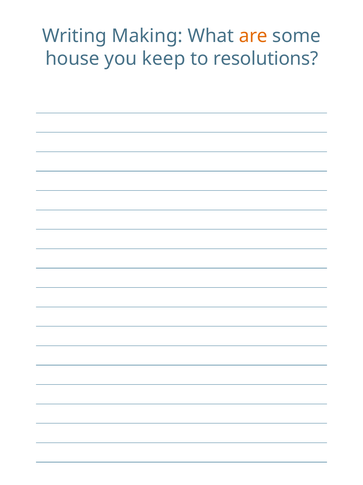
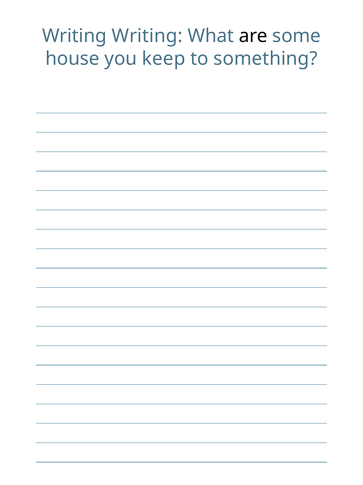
Writing Making: Making -> Writing (147, 36)
are colour: orange -> black (253, 36)
resolutions: resolutions -> something (266, 58)
